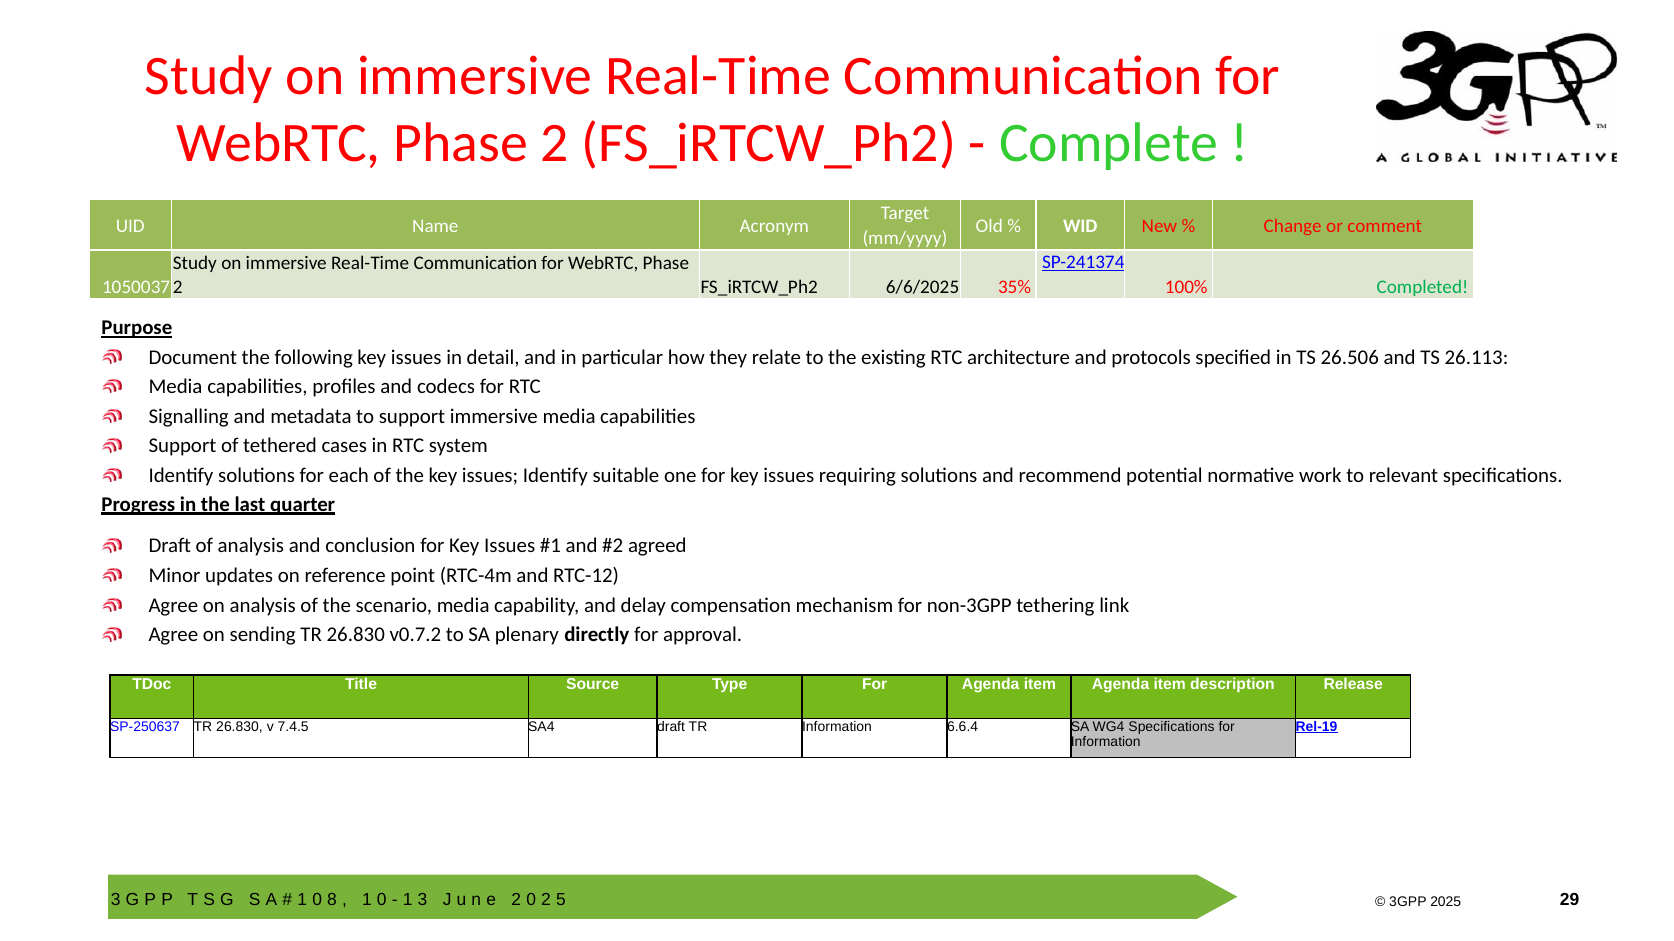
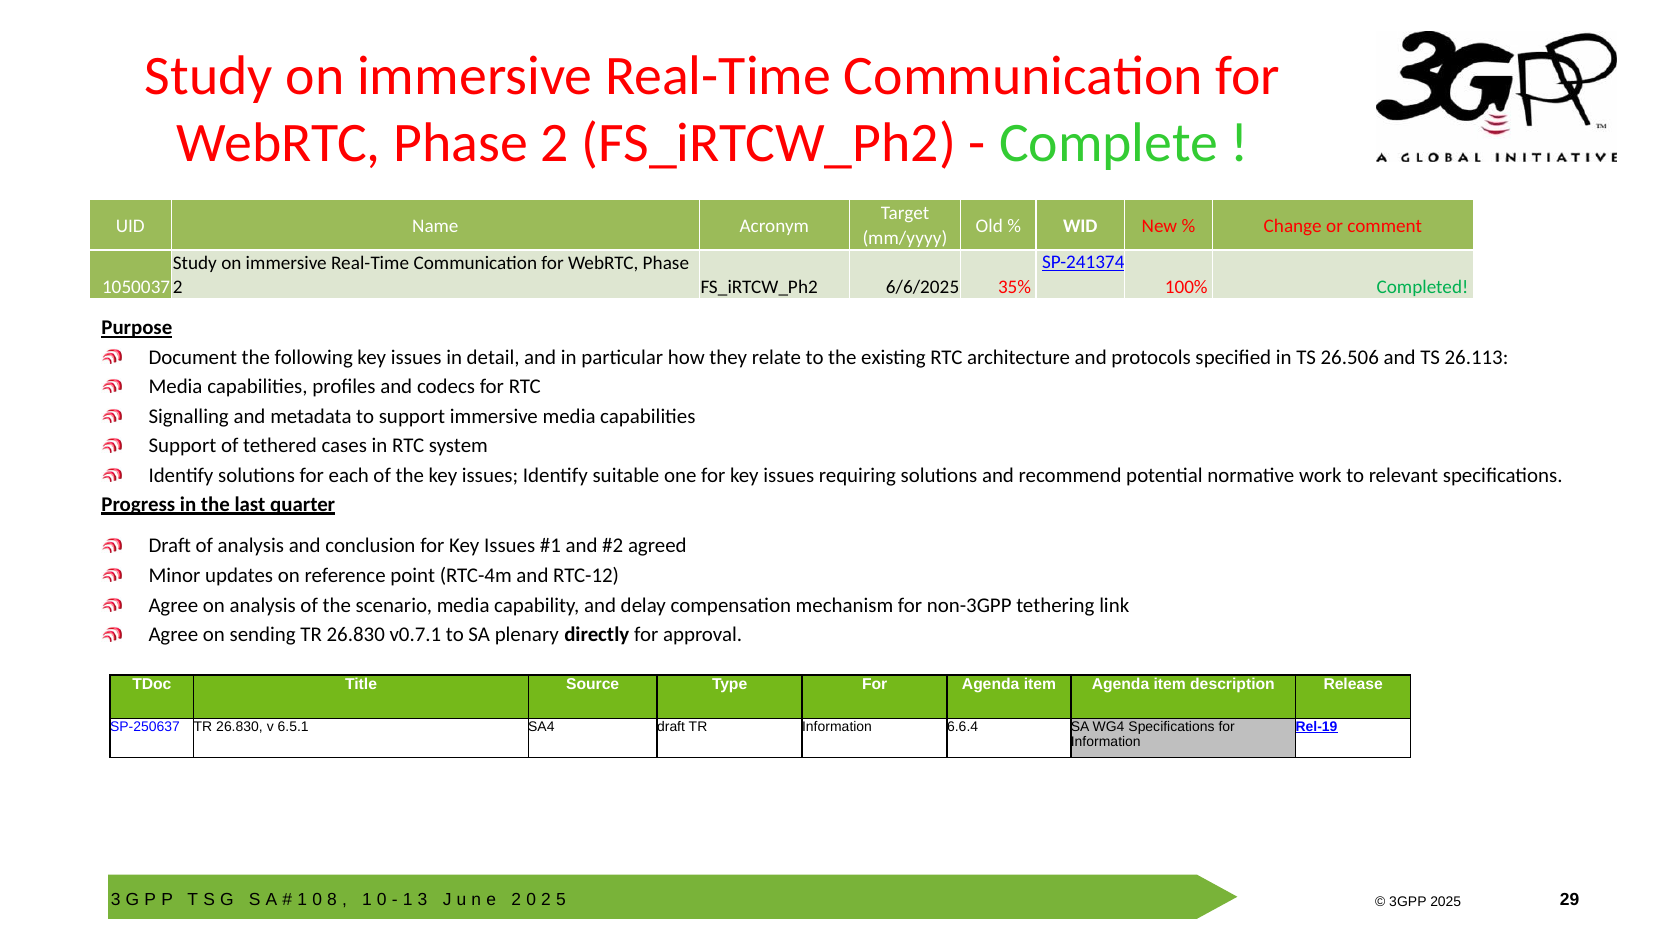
v0.7.2: v0.7.2 -> v0.7.1 (415, 635)
7.4.5: 7.4.5 -> 6.5.1 (293, 727)
